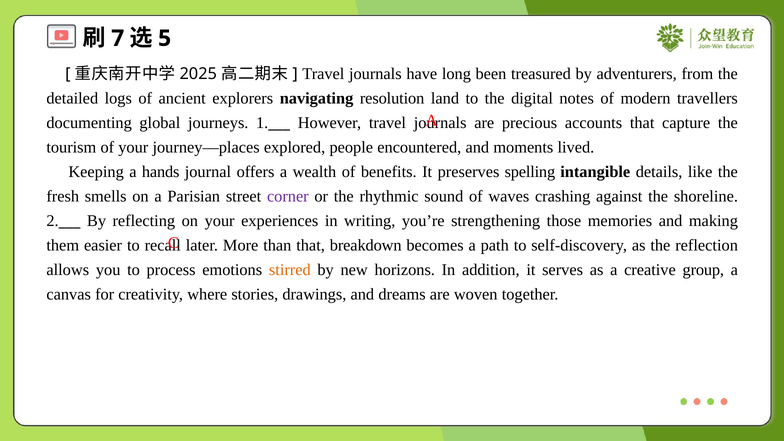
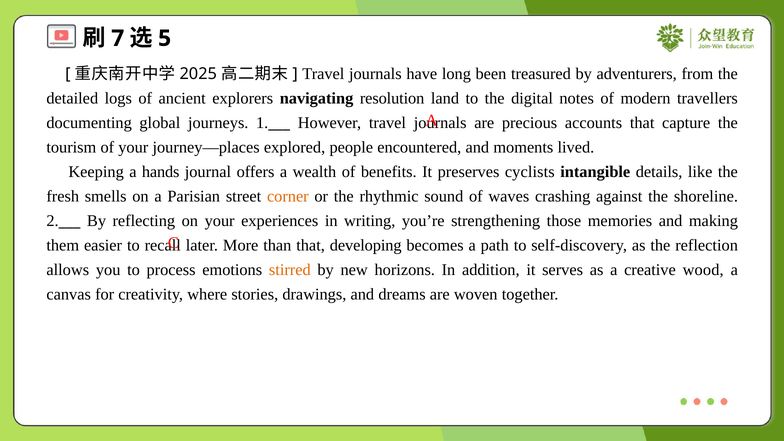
spelling: spelling -> cyclists (530, 172)
corner colour: purple -> orange (288, 196)
breakdown: breakdown -> developing (366, 245)
group: group -> wood (703, 270)
